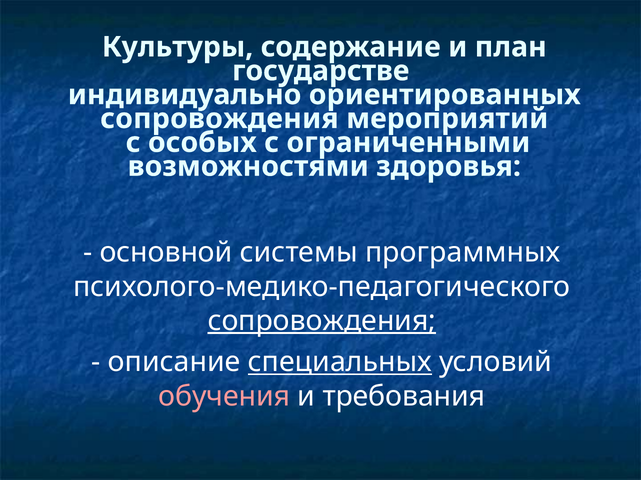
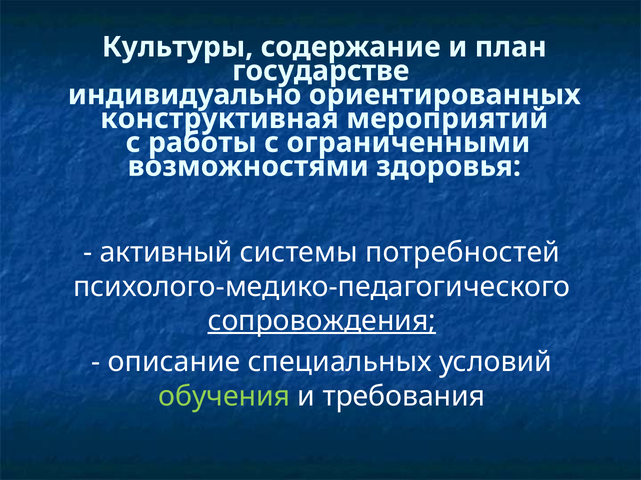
сопровождения: сопровождения -> конструктивная (219, 119)
особых: особых -> работы (202, 143)
основной: основной -> активный (166, 253)
программных: программных -> потребностей (463, 253)
специальных underline: present -> none (340, 363)
обучения colour: pink -> light green (224, 397)
